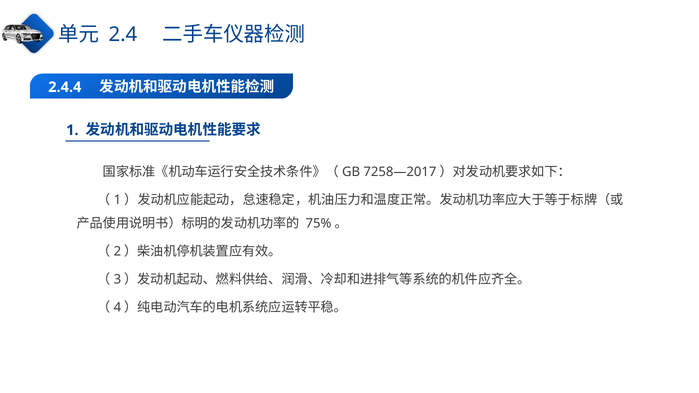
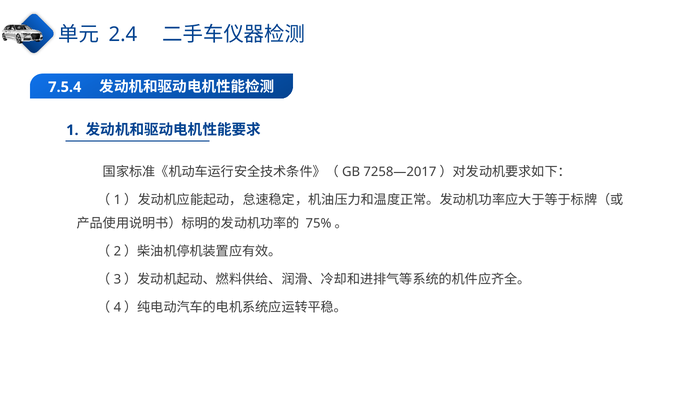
2.4.4: 2.4.4 -> 7.5.4 (65, 87)
